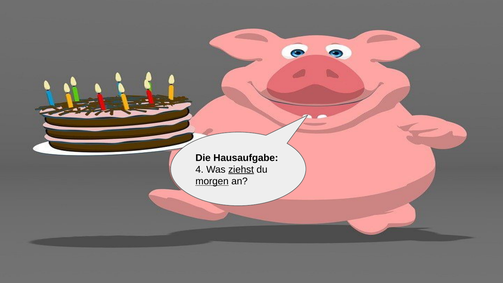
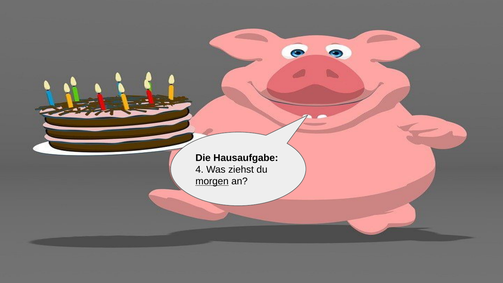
ziehst underline: present -> none (241, 170)
